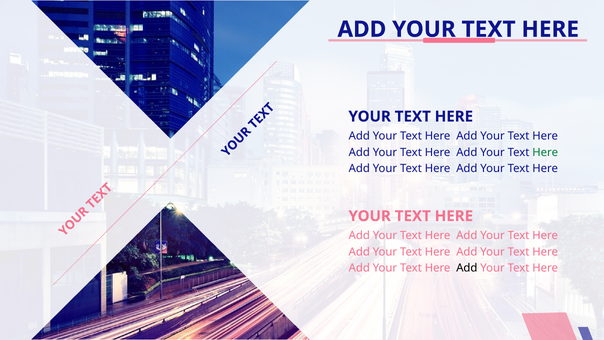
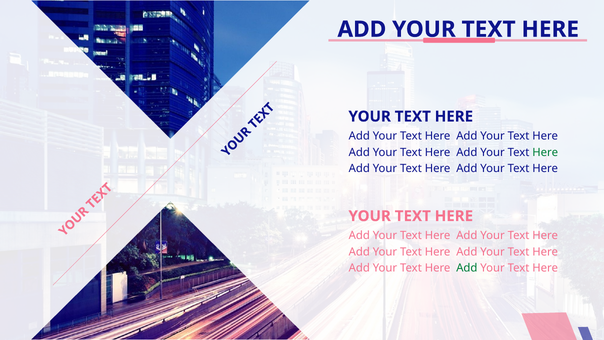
Add colour: black -> green (467, 268)
